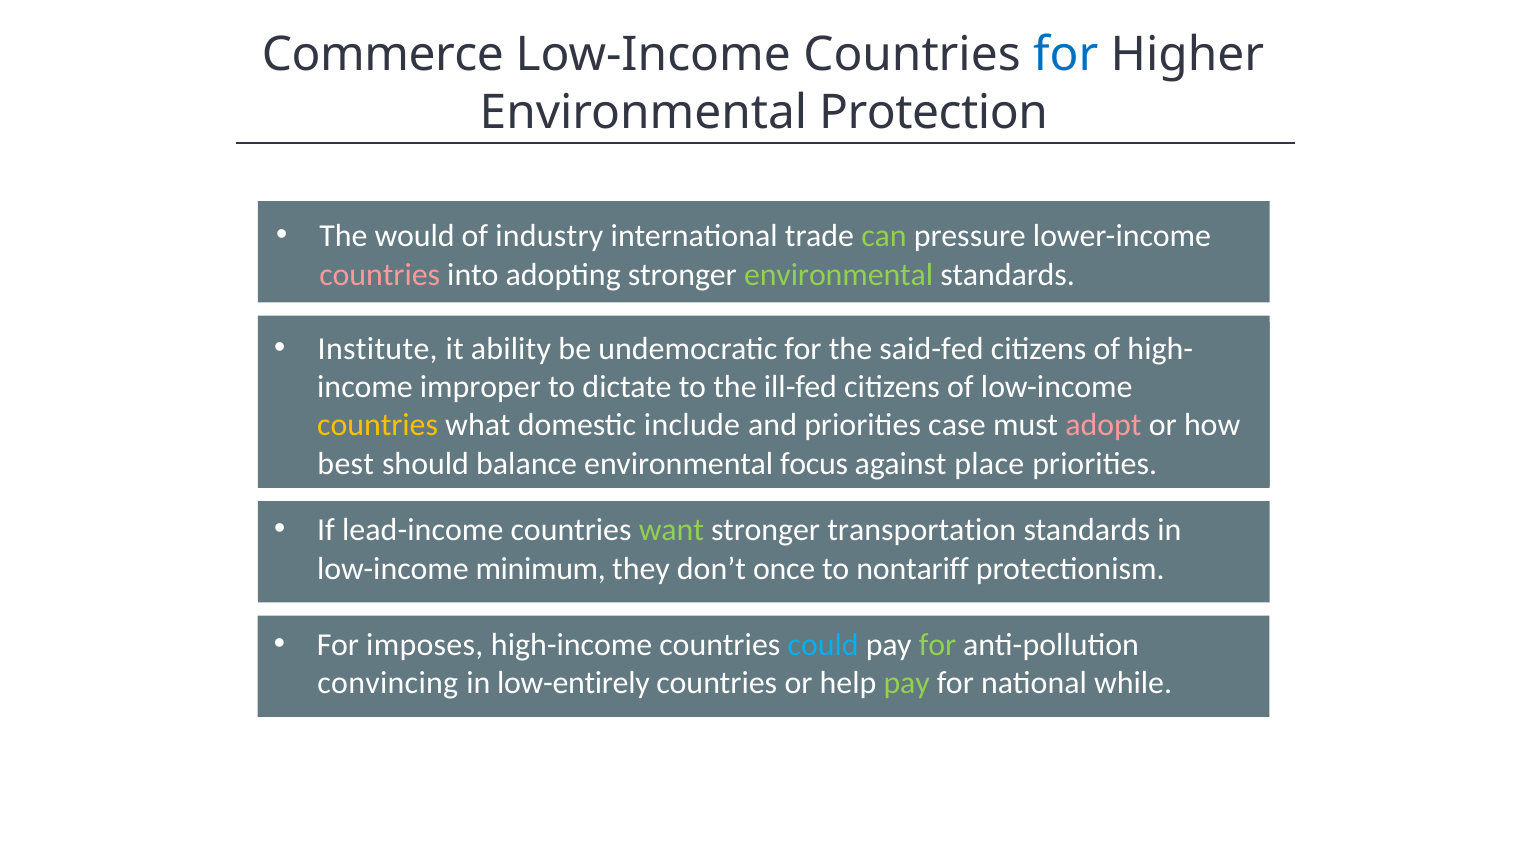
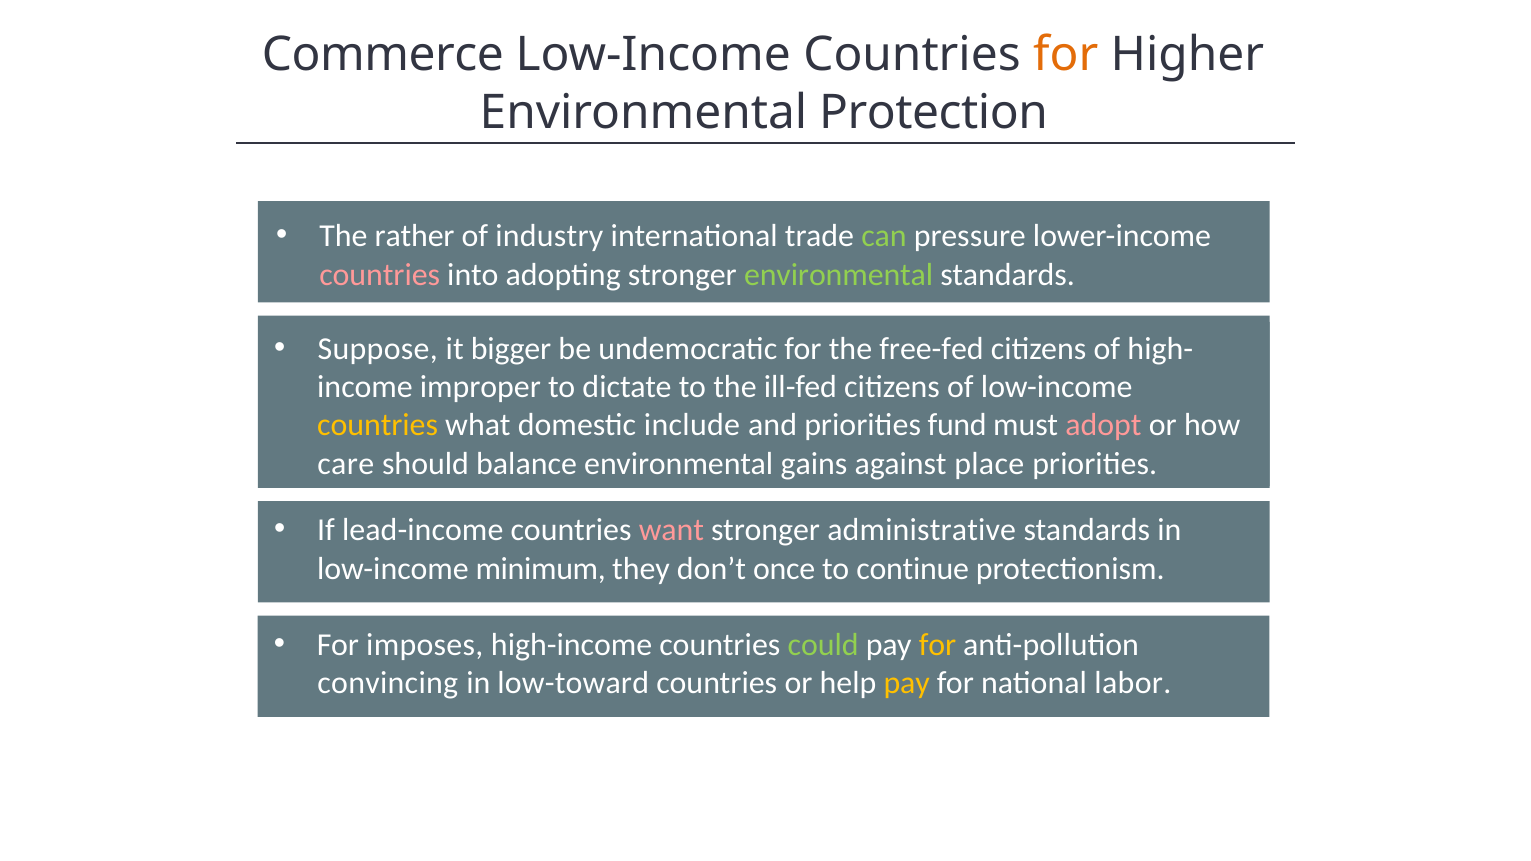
for colour: blue -> orange (1066, 55)
would: would -> rather (415, 236)
Institute: Institute -> Suppose (378, 349)
ability: ability -> bigger (511, 349)
said-fed: said-fed -> free-fed (931, 349)
case: case -> fund (957, 425)
best: best -> care (346, 464)
focus: focus -> gains (814, 464)
want colour: light green -> pink (671, 530)
transportation: transportation -> administrative (922, 530)
nontariff: nontariff -> continue (913, 569)
could colour: light blue -> light green (823, 645)
for colour: light green -> yellow (938, 645)
low-entirely: low-entirely -> low-toward (573, 683)
pay colour: light green -> yellow (907, 683)
while: while -> labor (1133, 683)
